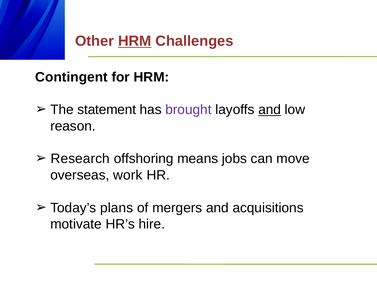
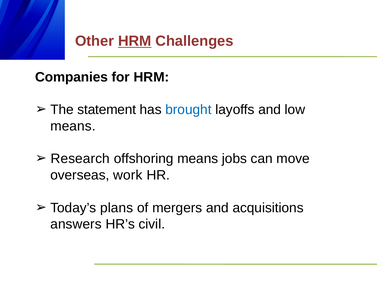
Contingent: Contingent -> Companies (72, 77)
brought colour: purple -> blue (188, 110)
and underline: present -> none (270, 110)
reason: reason -> means (73, 126)
motivate: motivate -> answers (76, 224)
hire: hire -> civil (152, 224)
